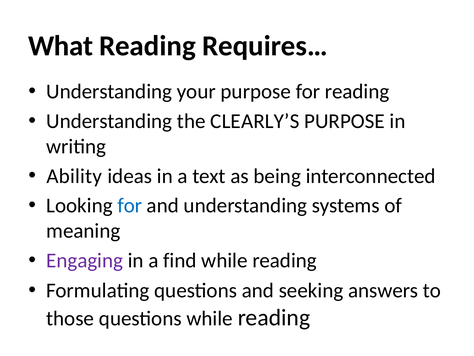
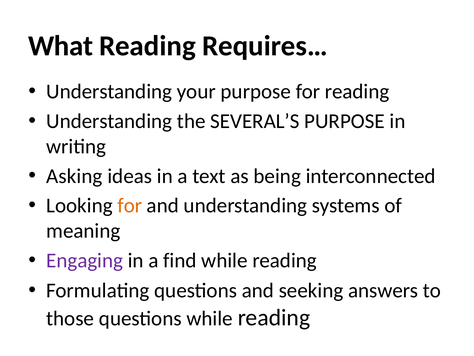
CLEARLY’S: CLEARLY’S -> SEVERAL’S (255, 121)
Ability: Ability -> Asking (74, 176)
for colour: blue -> orange (130, 205)
